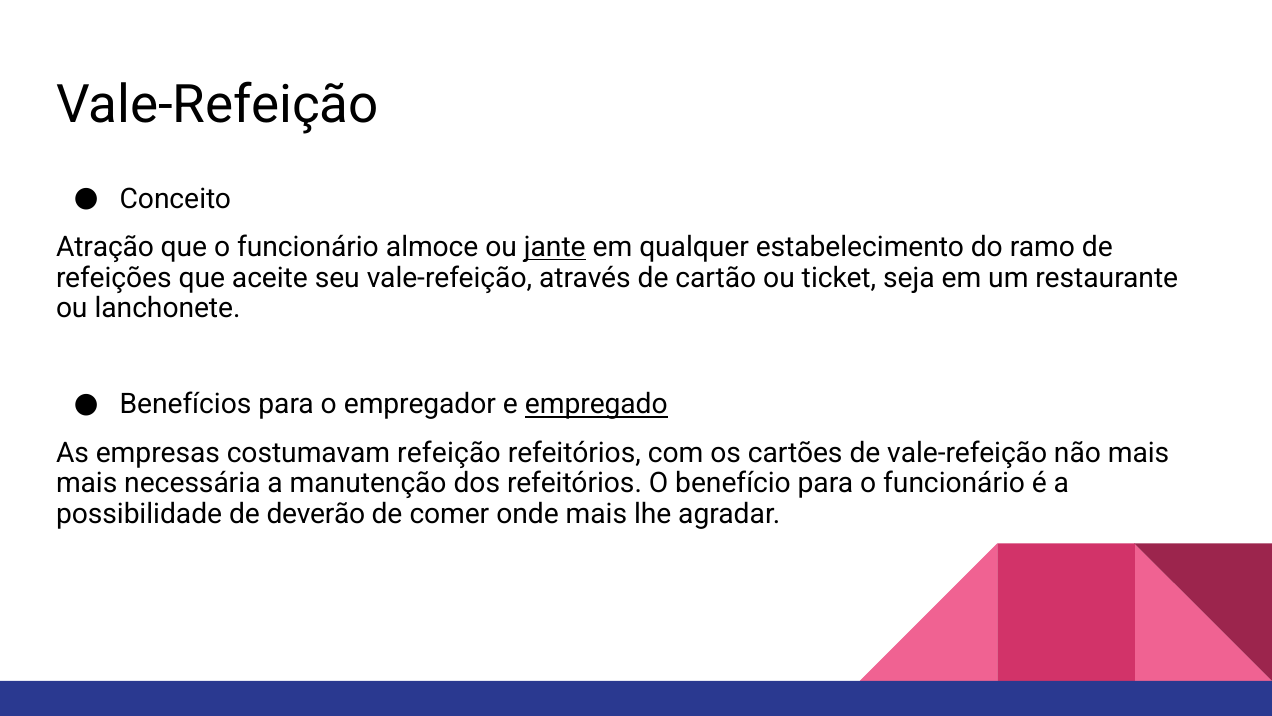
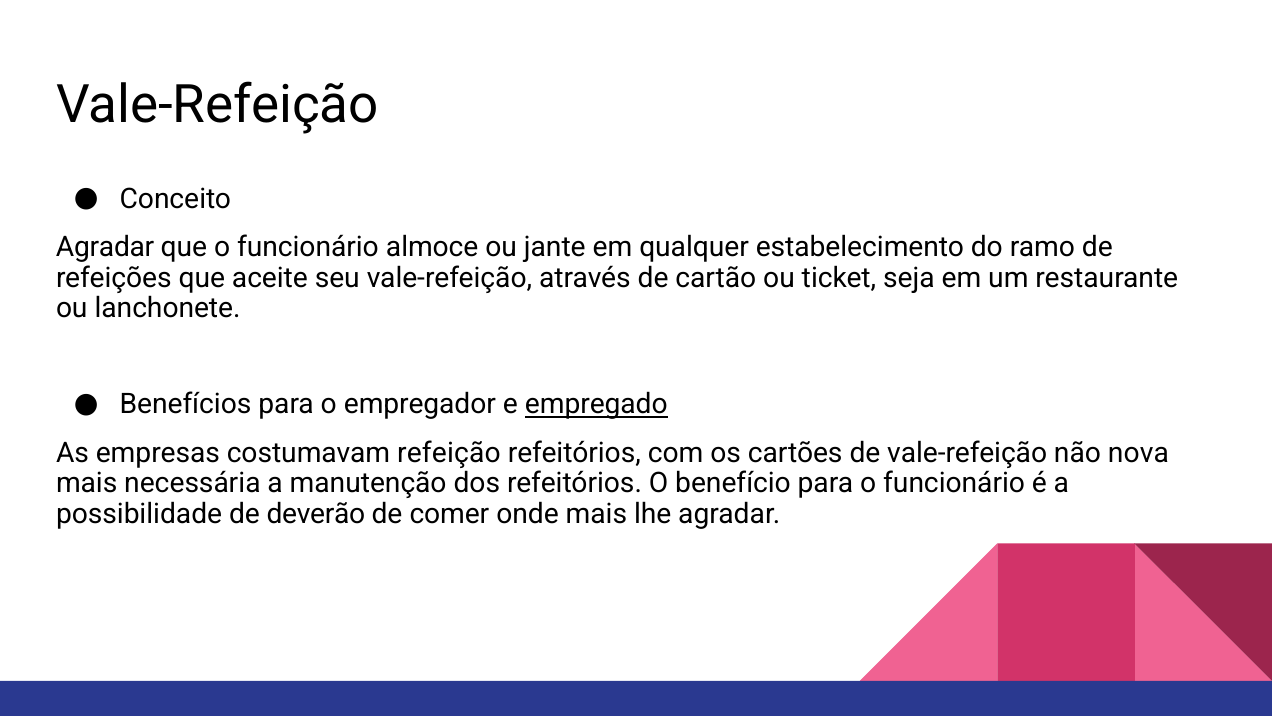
Atração: Atração -> Agradar (105, 247)
jante underline: present -> none (555, 247)
não mais: mais -> nova (1139, 453)
